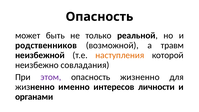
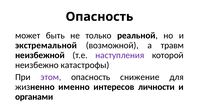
родственников: родственников -> экстремальной (46, 45)
наступления colour: orange -> purple (120, 55)
совладания: совладания -> катастрофы (85, 65)
опасность жизненно: жизненно -> снижение (140, 77)
